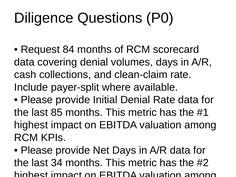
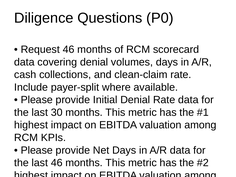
Request 84: 84 -> 46 (69, 49)
85: 85 -> 30 (57, 112)
last 34: 34 -> 46 (57, 163)
